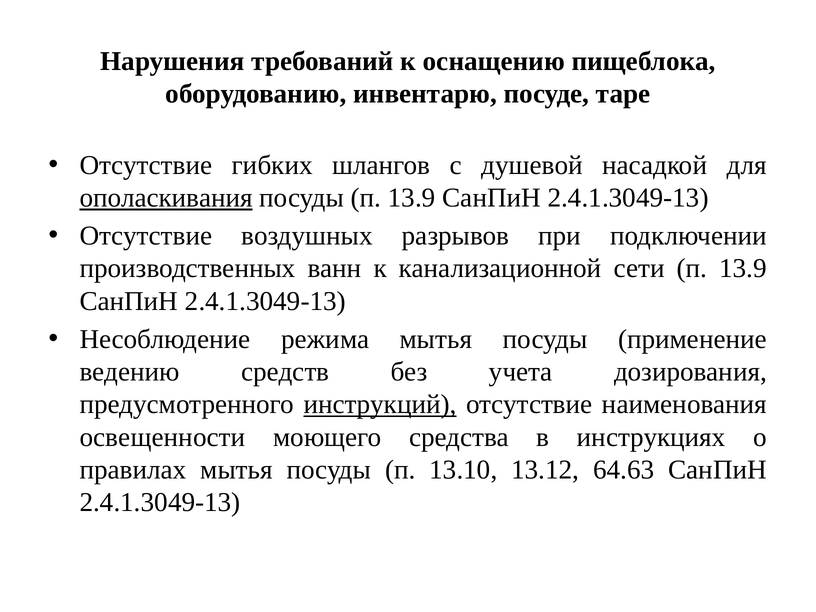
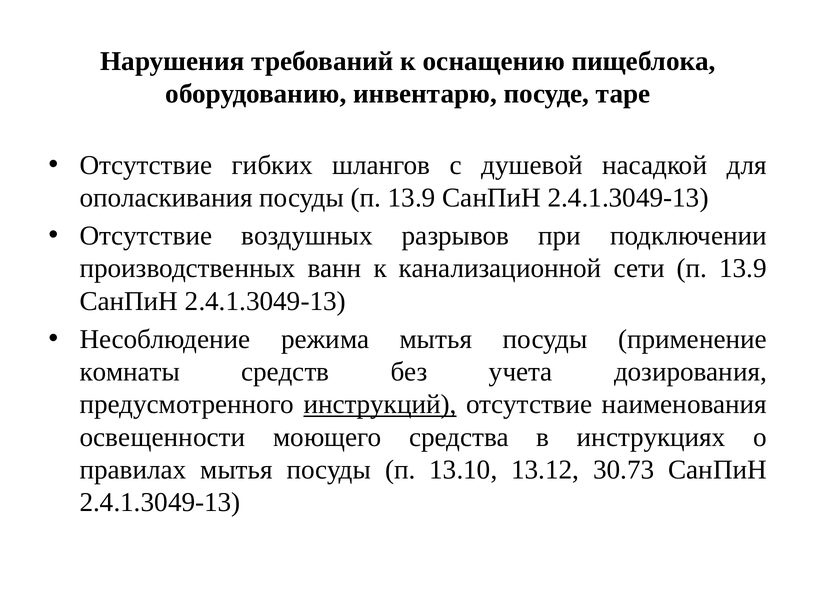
ополаскивания underline: present -> none (166, 198)
ведению: ведению -> комнаты (130, 372)
64.63: 64.63 -> 30.73 (624, 470)
